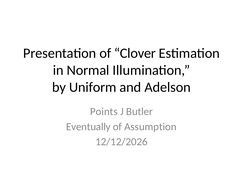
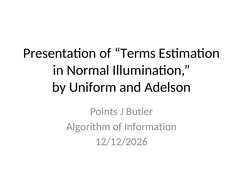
Clover: Clover -> Terms (135, 53)
Eventually: Eventually -> Algorithm (88, 127)
Assumption: Assumption -> Information (150, 127)
